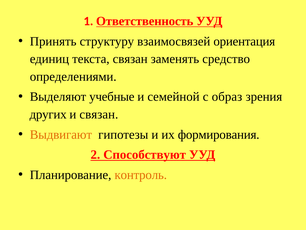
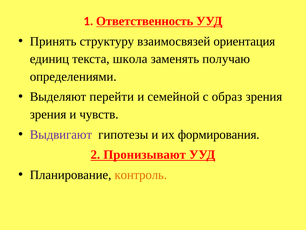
текста связан: связан -> школа (130, 59)
средство: средство -> получаю (226, 59)
учебные: учебные -> перейти (112, 97)
других: других -> зрения (48, 114)
и связан: связан -> чувств (99, 114)
Выдвигают colour: orange -> purple (61, 134)
Способствуют: Способствуют -> Пронизывают (145, 154)
